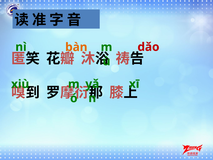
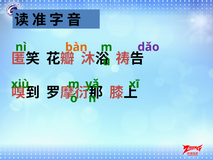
dǎo colour: red -> purple (148, 47)
